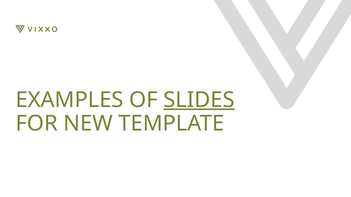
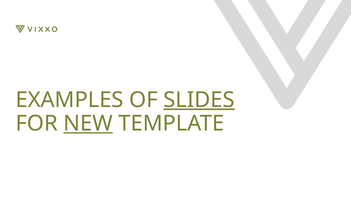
NEW underline: none -> present (88, 124)
